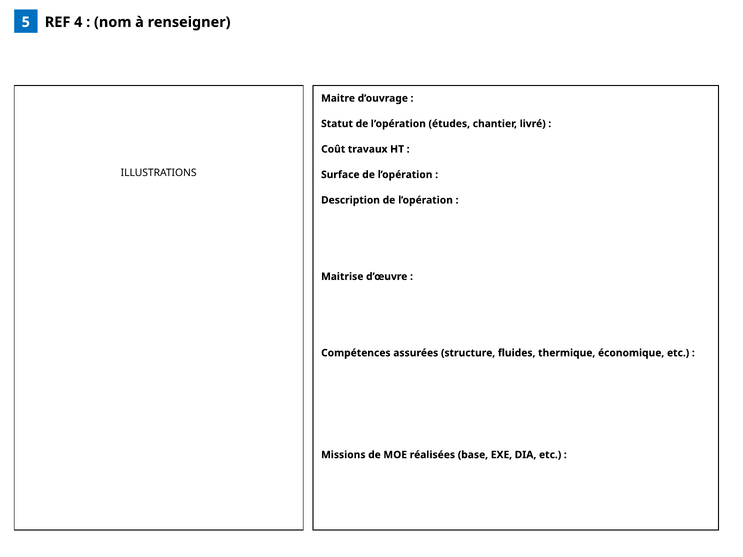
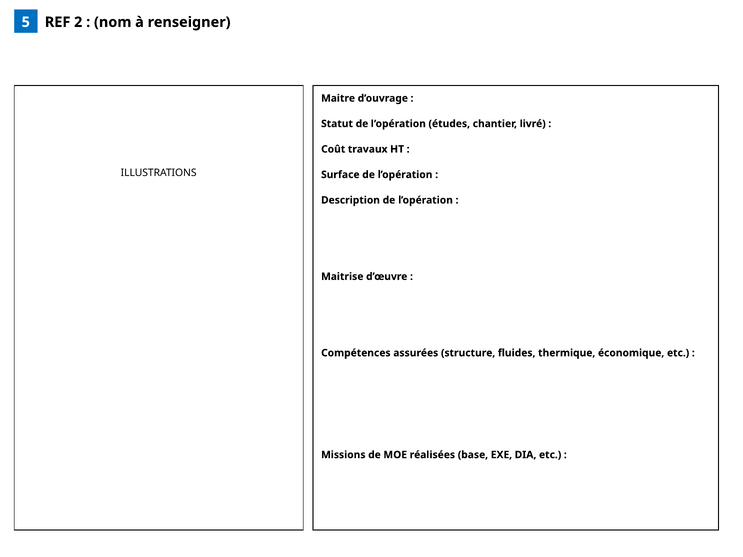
4: 4 -> 2 (78, 22)
